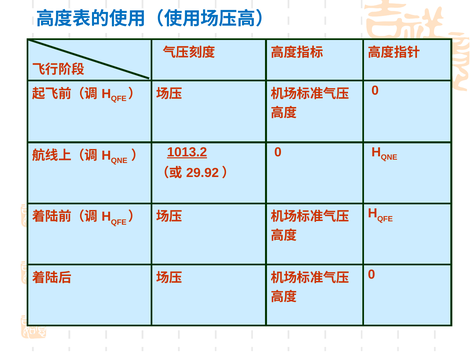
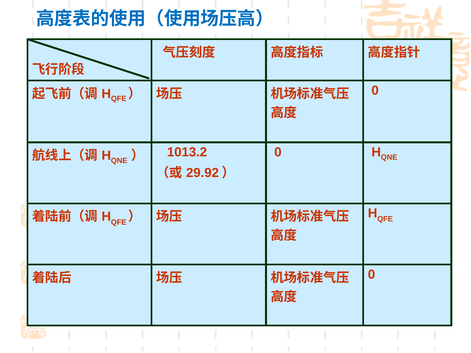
1013.2 underline: present -> none (187, 152)
